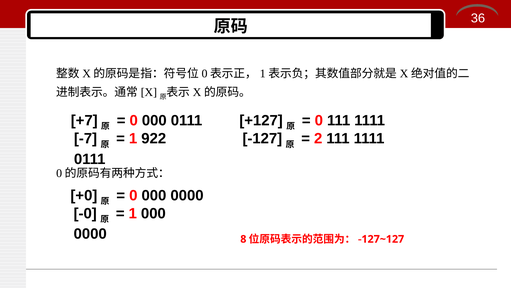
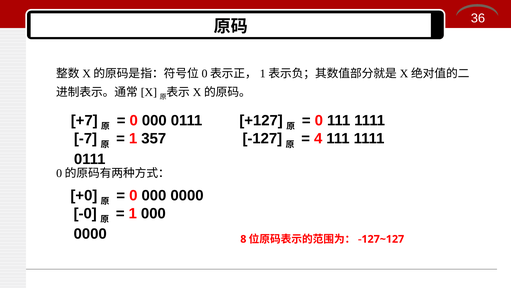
922: 922 -> 357 (154, 138)
2: 2 -> 4 (318, 138)
